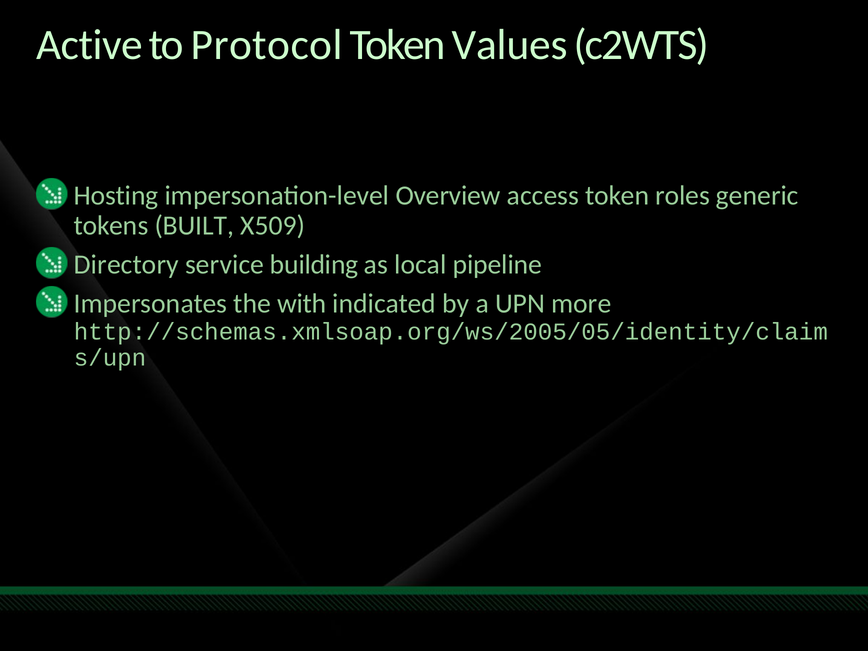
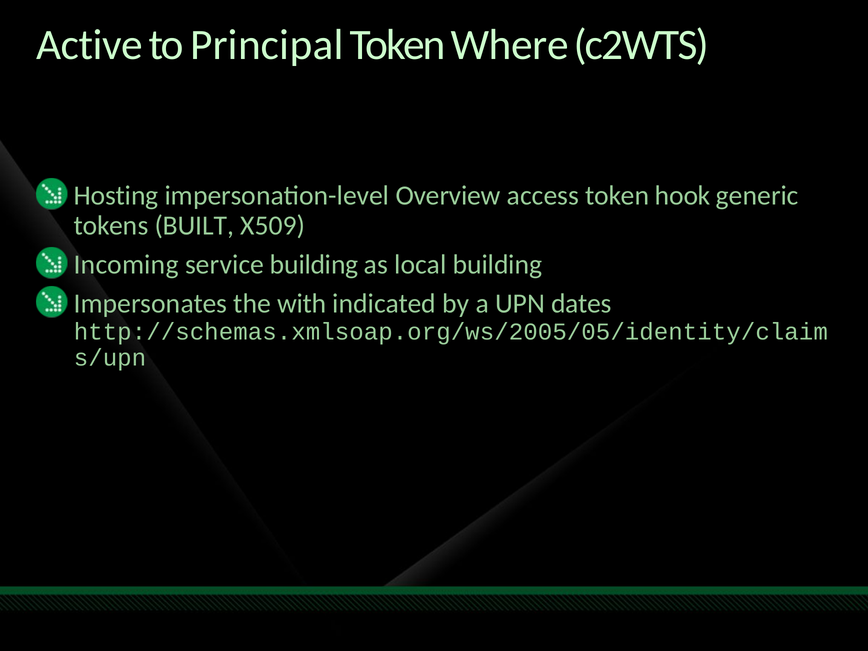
Protocol: Protocol -> Principal (267, 45)
Values: Values -> Where (510, 45)
roles: roles -> hook (683, 196)
Directory: Directory -> Incoming (126, 265)
local pipeline: pipeline -> building (497, 265)
more: more -> dates (581, 304)
